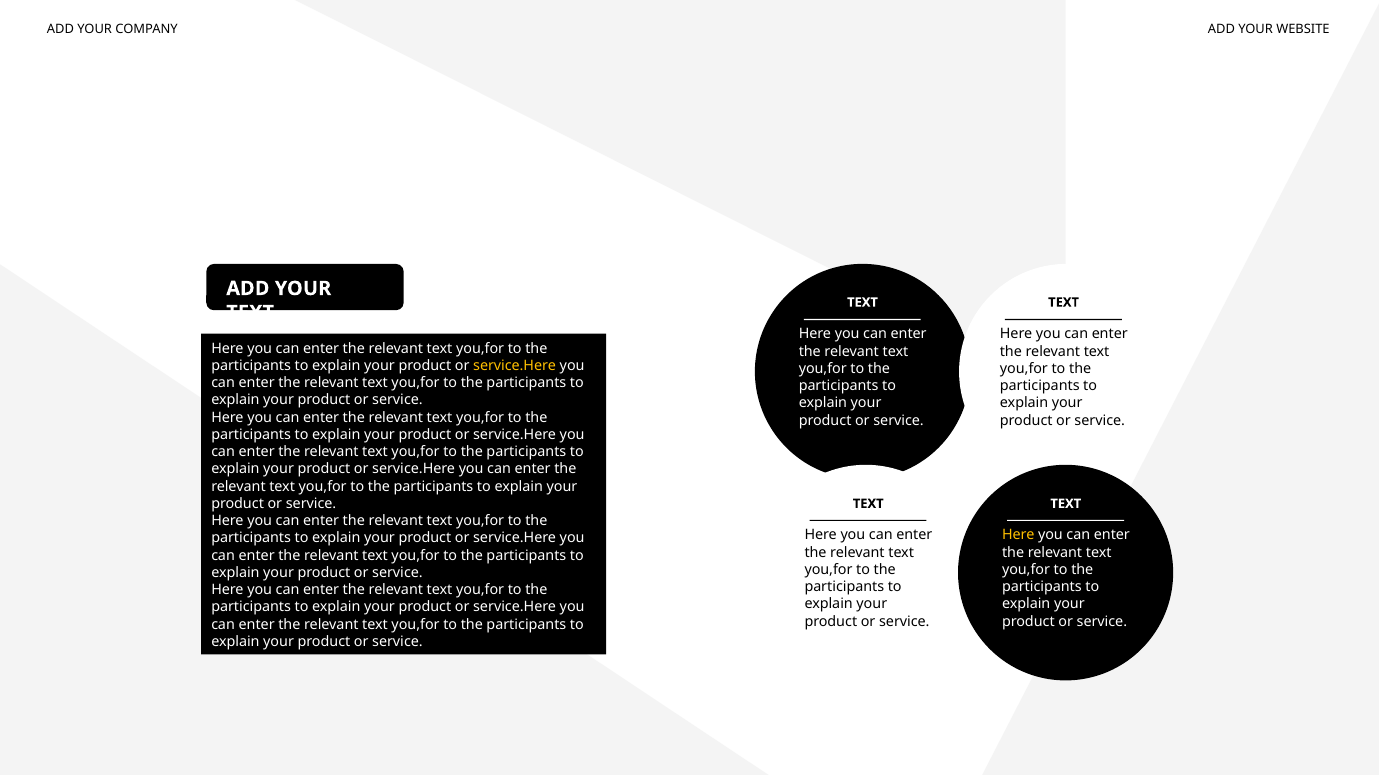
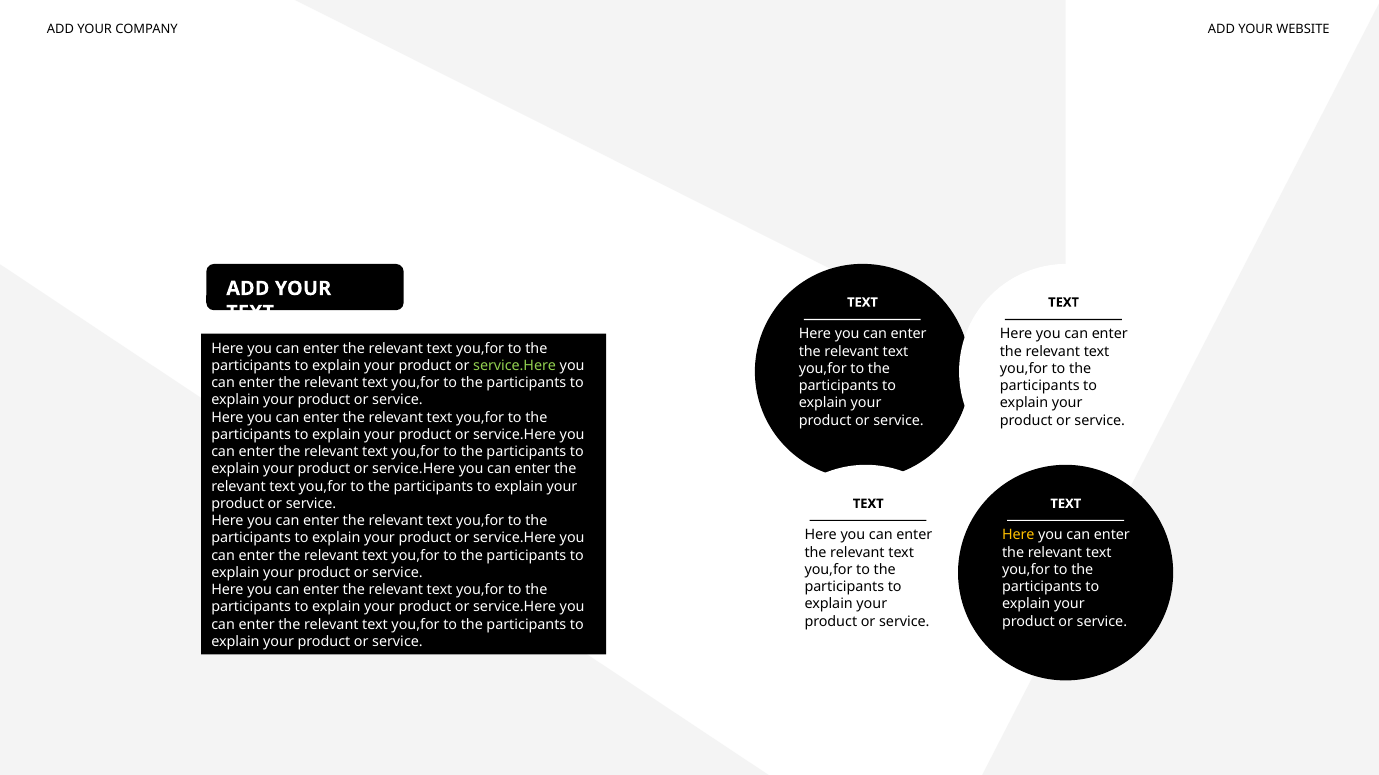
service.Here colour: yellow -> light green (515, 365)
